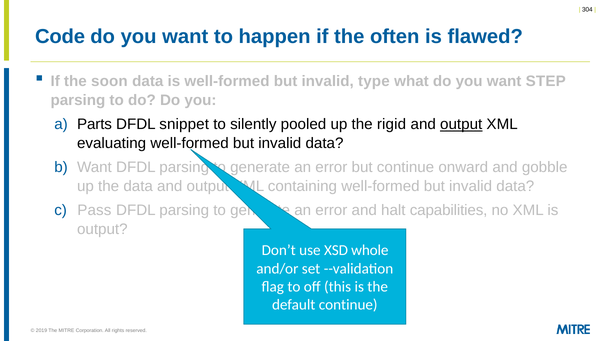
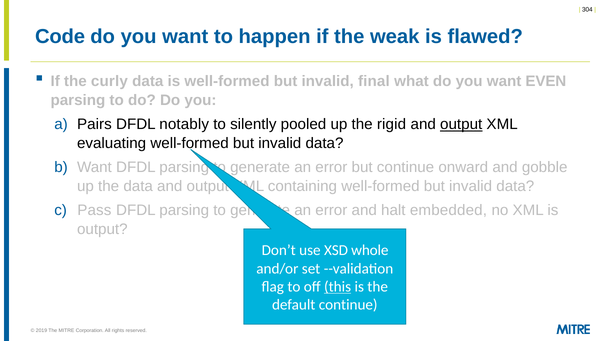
often: often -> weak (395, 37)
soon: soon -> curly (109, 81)
type: type -> final (374, 81)
STEP: STEP -> EVEN (546, 81)
Parts: Parts -> Pairs (94, 124)
snippet: snippet -> notably (184, 124)
capabilities: capabilities -> embedded (448, 210)
this underline: none -> present (338, 287)
